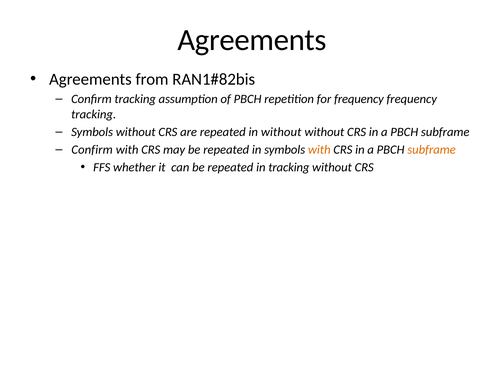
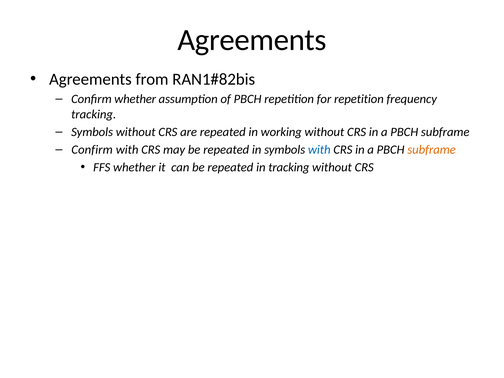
Confirm tracking: tracking -> whether (135, 99)
for frequency: frequency -> repetition (359, 99)
in without: without -> working (281, 132)
with colour: orange -> blue (319, 150)
